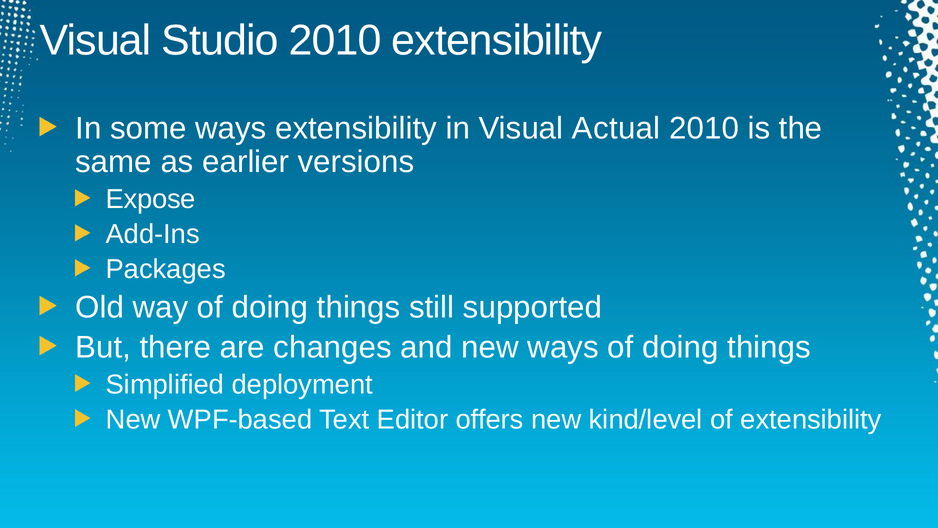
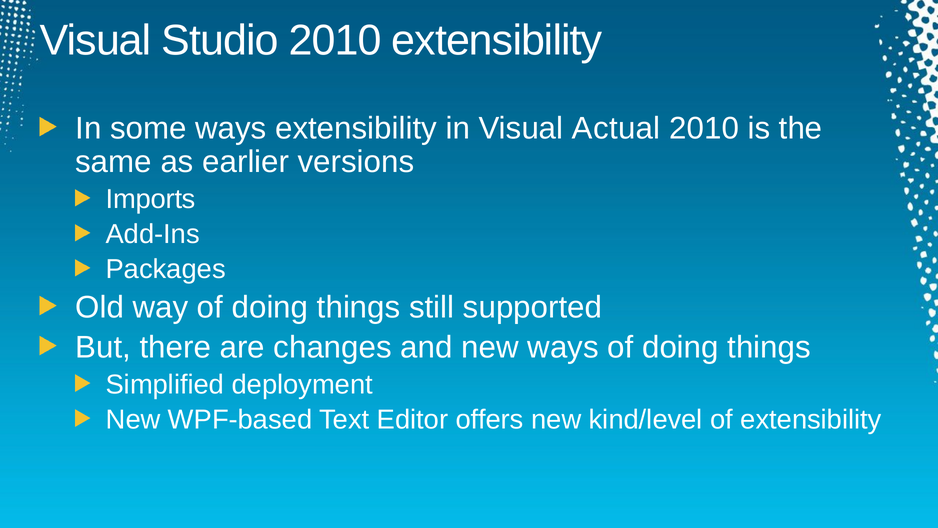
Expose: Expose -> Imports (151, 199)
